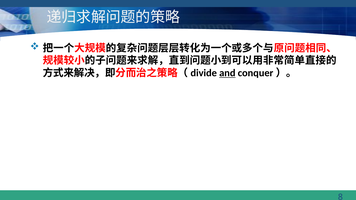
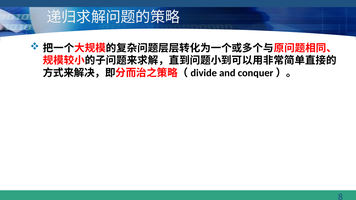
and underline: present -> none (227, 73)
